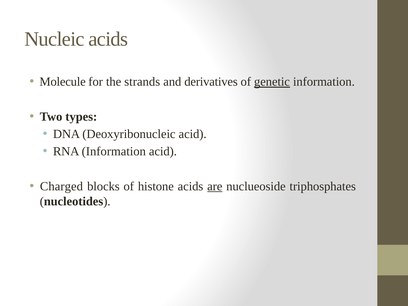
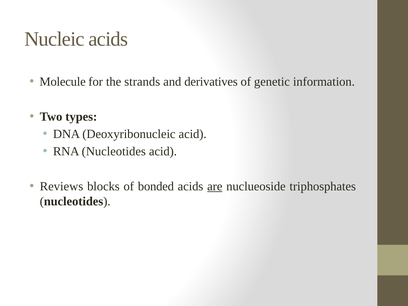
genetic underline: present -> none (272, 82)
RNA Information: Information -> Nucleotides (114, 151)
Charged: Charged -> Reviews (61, 186)
histone: histone -> bonded (156, 186)
